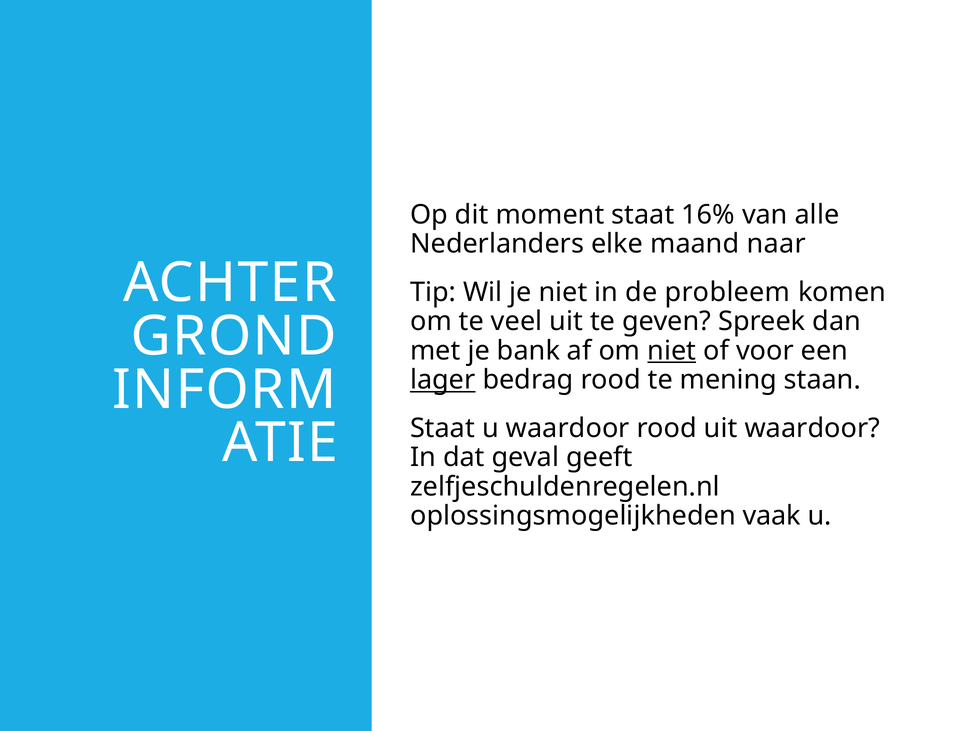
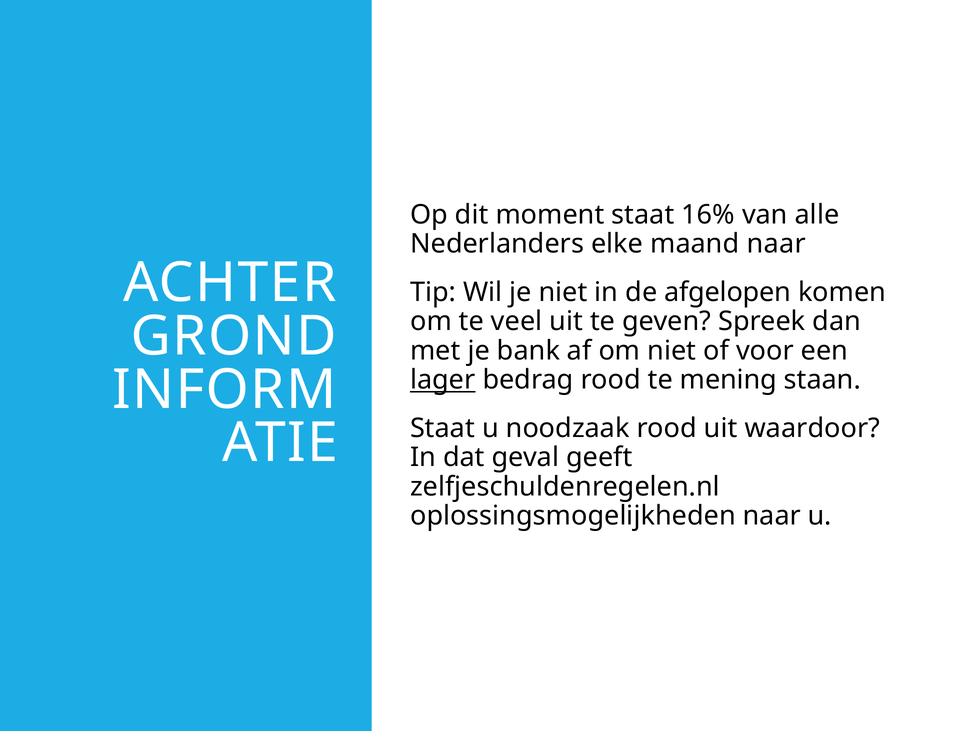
probleem: probleem -> afgelopen (728, 292)
niet underline: present -> none (672, 350)
u waardoor: waardoor -> noodzaak (568, 428)
oplossingsmogelijkheden vaak: vaak -> naar (772, 516)
